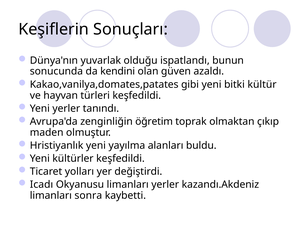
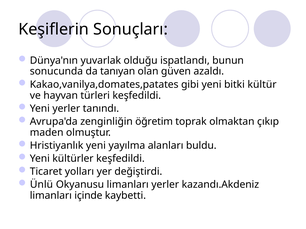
kendini: kendini -> tanıyan (118, 72)
Icadı: Icadı -> Ünlü (41, 185)
sonra: sonra -> içinde (88, 196)
